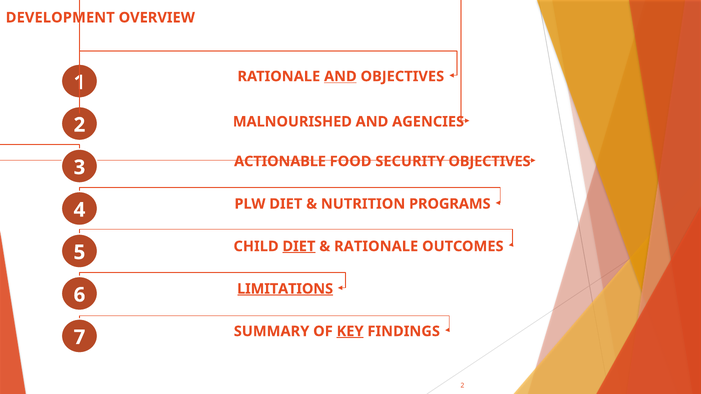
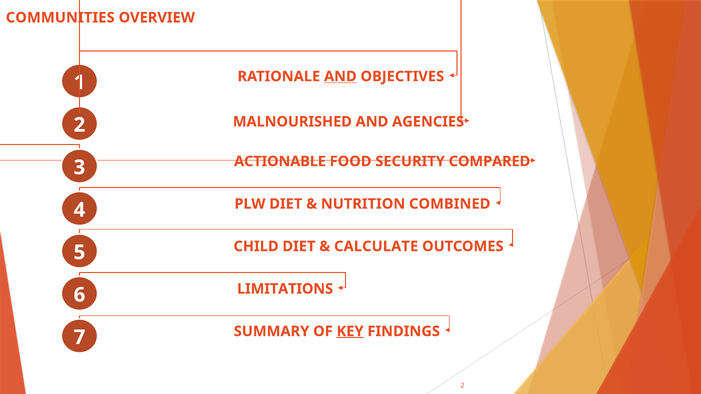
DEVELOPMENT: DEVELOPMENT -> COMMUNITIES (60, 18)
SECURITY OBJECTIVES: OBJECTIVES -> COMPARED (489, 162)
PROGRAMS: PROGRAMS -> COMBINED (450, 204)
DIET underline: present -> none (299, 247)
RATIONALE: RATIONALE -> CALCULATE (376, 247)
LIMITATIONS underline: present -> none (285, 289)
